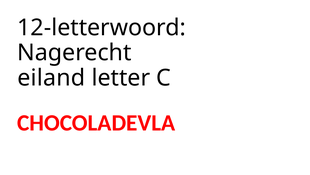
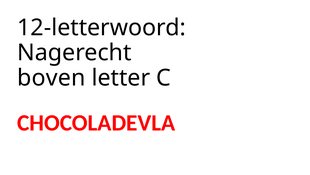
eiland: eiland -> boven (51, 78)
